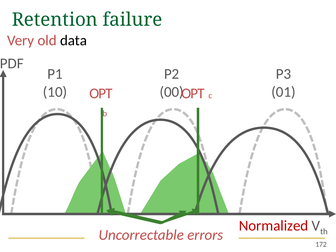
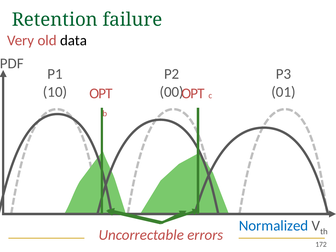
Normalized colour: red -> blue (274, 226)
